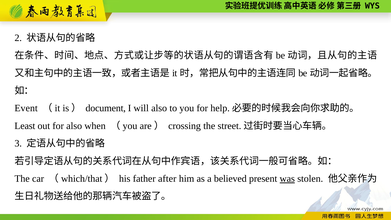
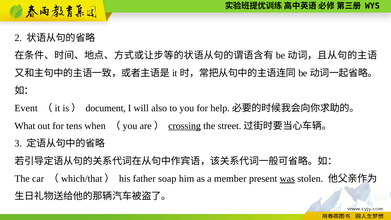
Least: Least -> What (25, 126)
for also: also -> tens (74, 126)
crossing underline: none -> present (185, 126)
after: after -> soap (167, 179)
believed: believed -> member (230, 179)
